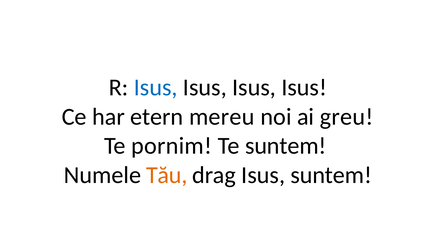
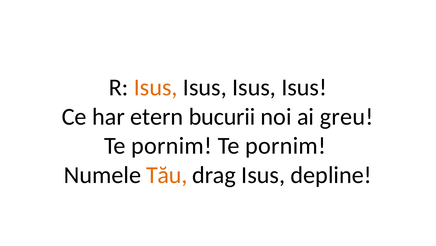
Isus colour: blue -> orange (156, 87)
mereu: mereu -> bucurii (222, 116)
suntem: suntem -> pornim (286, 145)
Isus suntem: suntem -> depline (331, 174)
